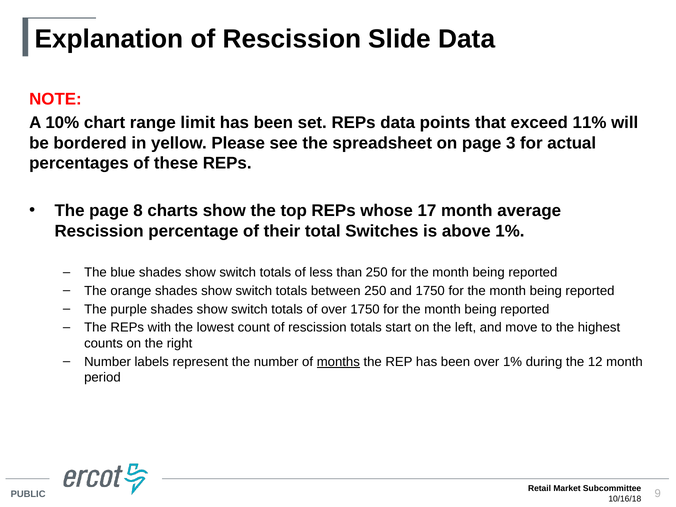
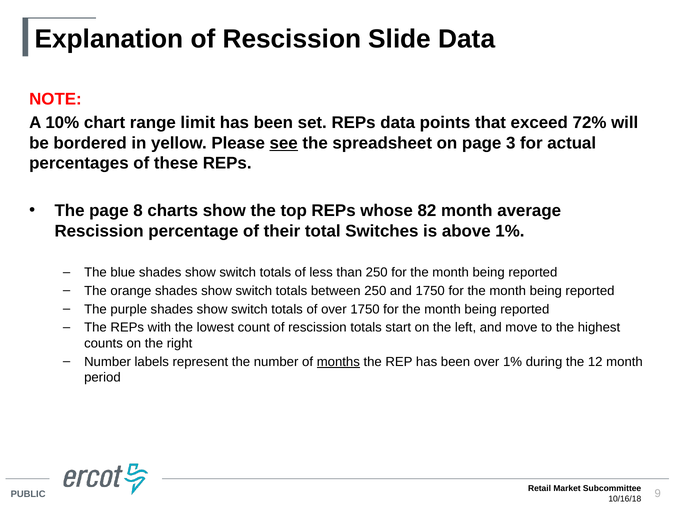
11%: 11% -> 72% (590, 123)
see underline: none -> present (284, 143)
17: 17 -> 82 (427, 211)
